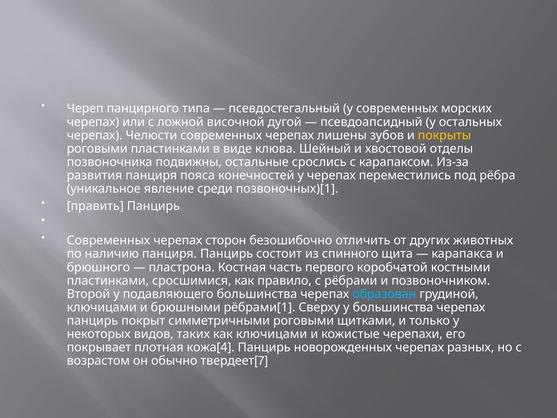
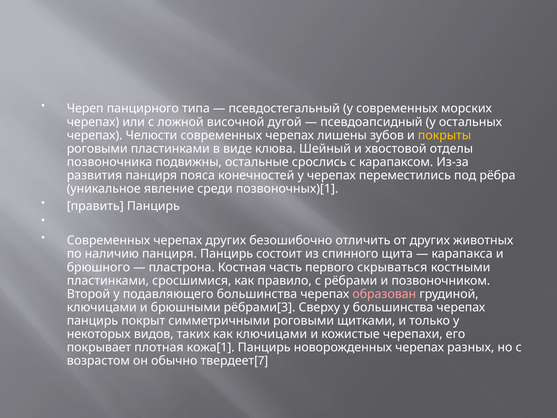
черепах сторон: сторон -> других (226, 240)
коробчатой: коробчатой -> скрываться (392, 267)
образован colour: light blue -> pink (384, 294)
рёбрами[1: рёбрами[1 -> рёбрами[3 (260, 307)
кожа[4: кожа[4 -> кожа[1 (211, 347)
